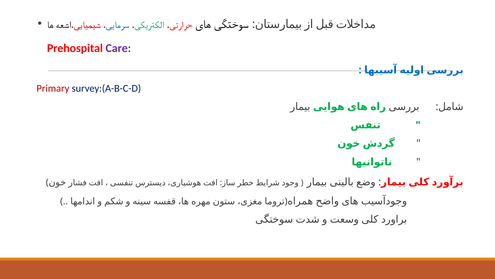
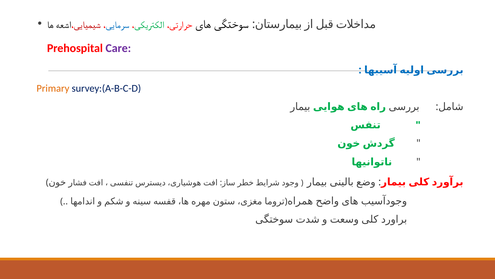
Primary colour: red -> orange (53, 88)
